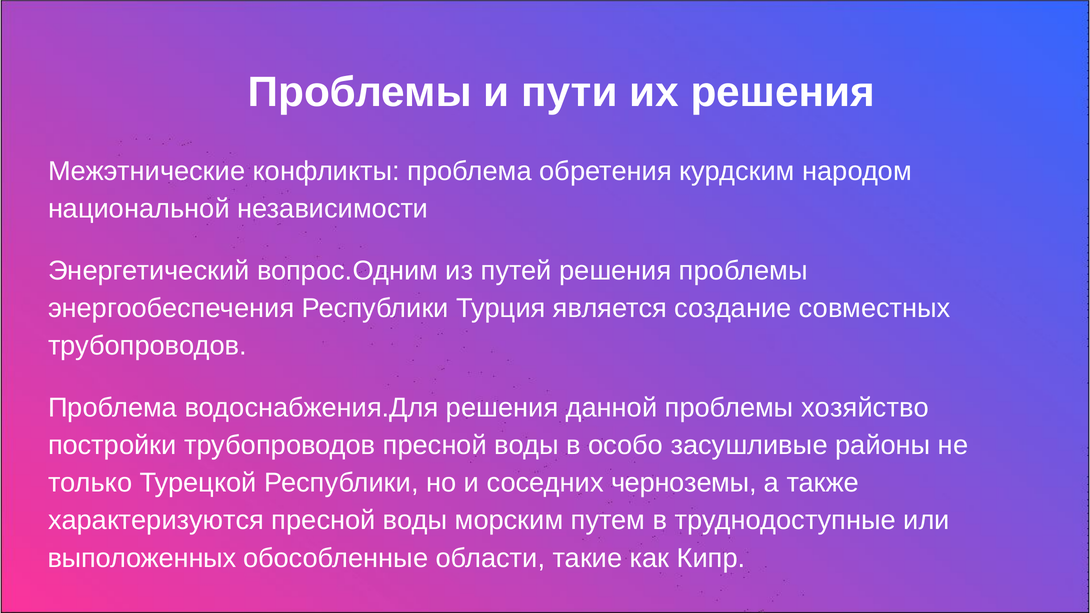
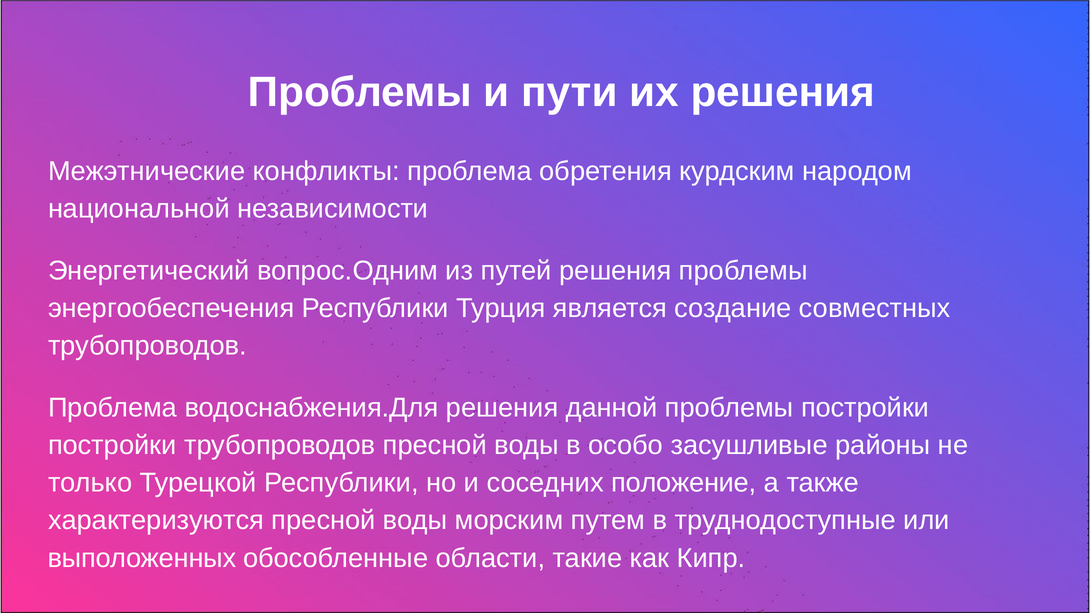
проблемы хозяйство: хозяйство -> постройки (865, 408)
черноземы: черноземы -> положение (684, 483)
